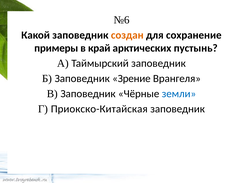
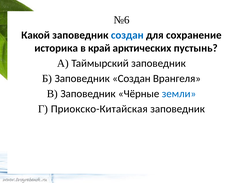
создан colour: orange -> blue (127, 35)
примеры: примеры -> историка (56, 48)
Б Заповедник Зрение: Зрение -> Создан (131, 79)
